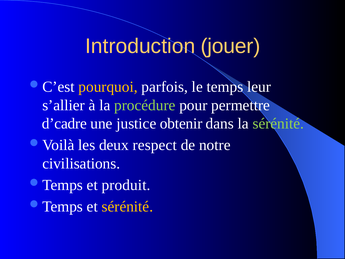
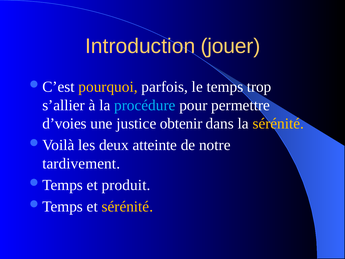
leur: leur -> trop (259, 87)
procédure colour: light green -> light blue (145, 105)
d’cadre: d’cadre -> d’voies (64, 124)
sérénité colour: light green -> yellow (278, 124)
respect: respect -> atteinte (155, 145)
civilisations: civilisations -> tardivement (81, 163)
